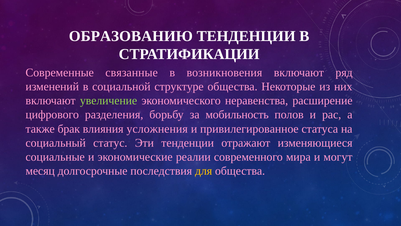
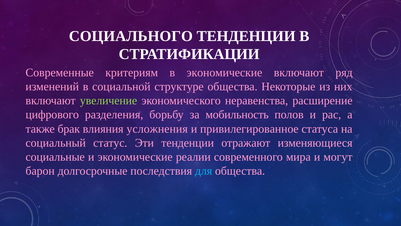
ОБРАЗОВАНИЮ: ОБРАЗОВАНИЮ -> СОЦИАЛЬНОГО (131, 36)
связанные: связанные -> критериям (132, 73)
в возникновения: возникновения -> экономические (224, 73)
месяц: месяц -> барон (40, 171)
для colour: yellow -> light blue (204, 171)
